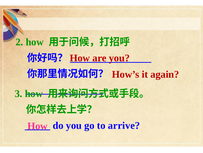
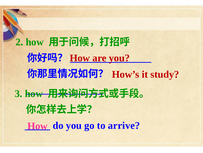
again: again -> study (165, 74)
